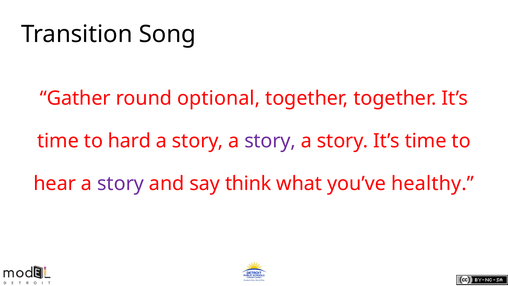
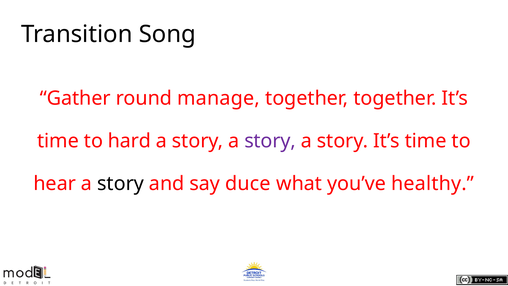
optional: optional -> manage (219, 98)
story colour: purple -> black (121, 183)
think: think -> duce (248, 183)
